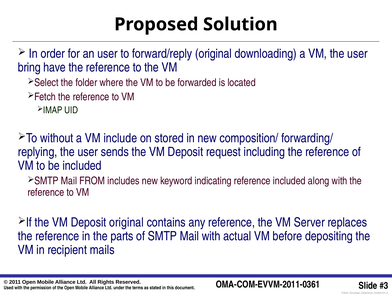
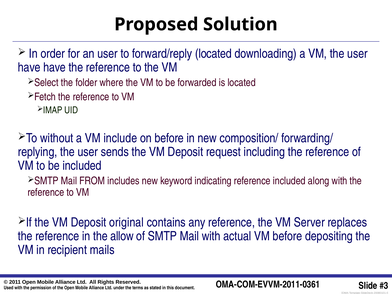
forward/reply original: original -> located (213, 54)
bring: bring -> have (29, 67)
on stored: stored -> before (169, 138)
parts: parts -> allow (122, 236)
